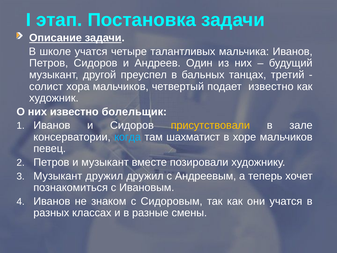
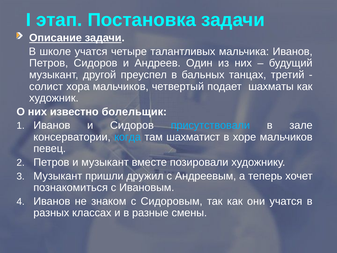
подает известно: известно -> шахматы (271, 86)
присутствовали colour: yellow -> light blue (210, 125)
Музыкант дружил: дружил -> пришли (104, 176)
